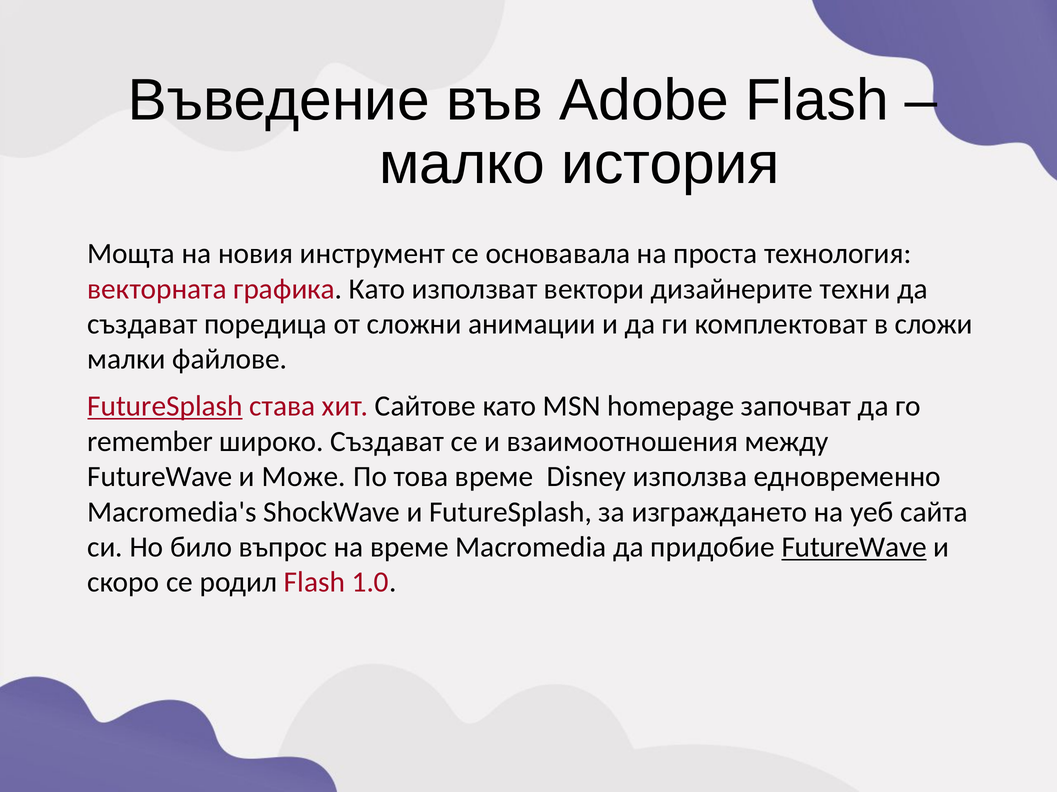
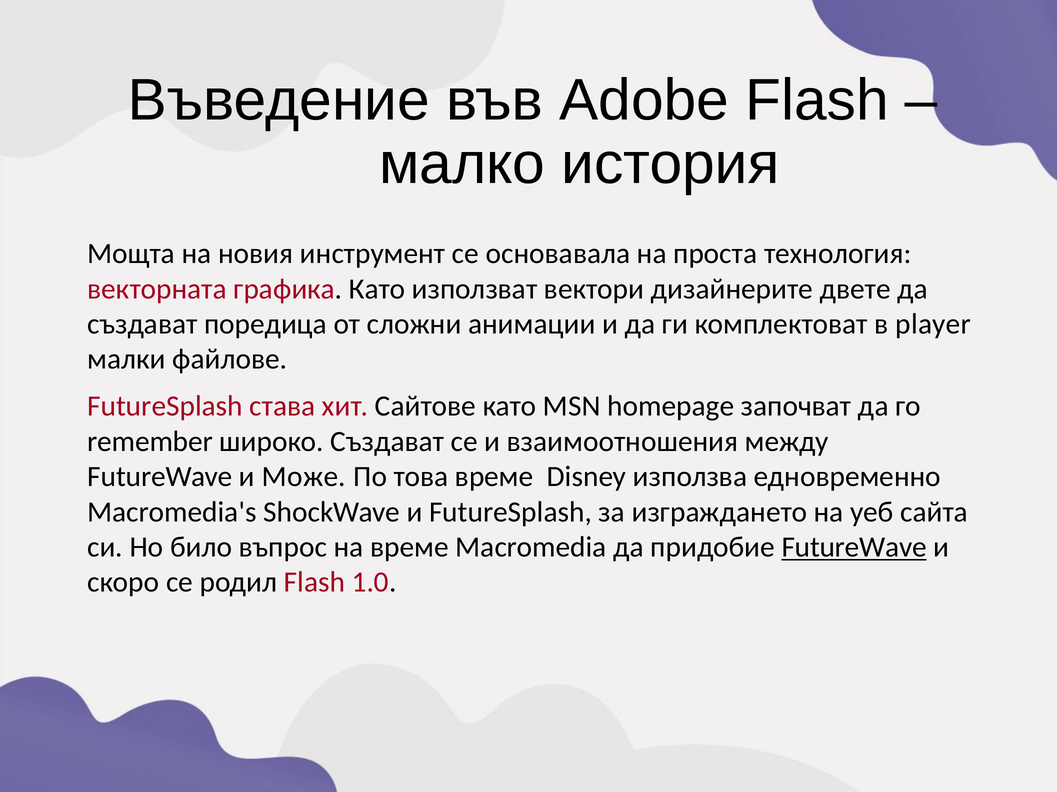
техни: техни -> двете (855, 289)
сложи: сложи -> рlayer (933, 324)
FutureSplash underline: present -> none (165, 407)
